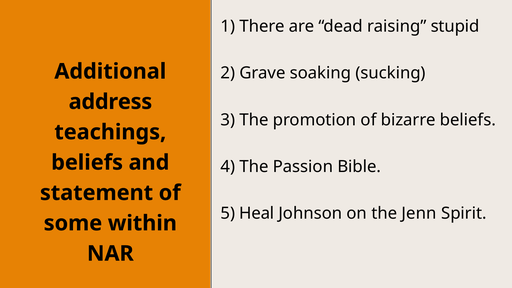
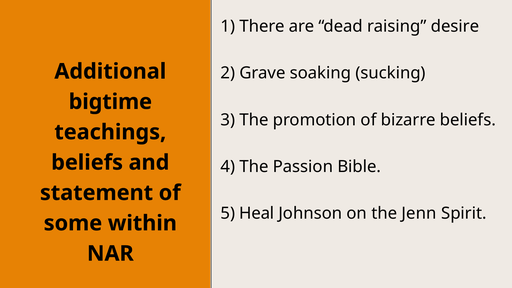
stupid: stupid -> desire (455, 26)
address: address -> bigtime (110, 102)
